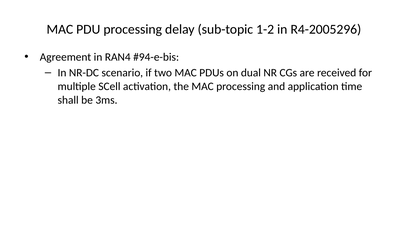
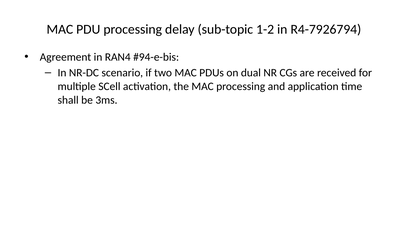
R4-2005296: R4-2005296 -> R4-7926794 (326, 29)
